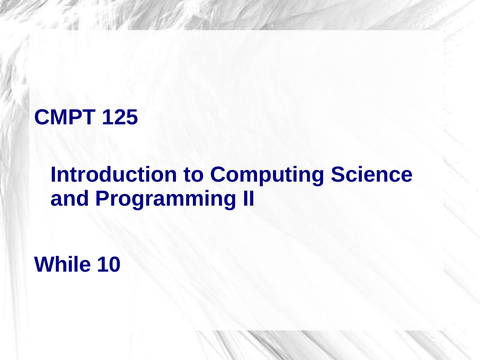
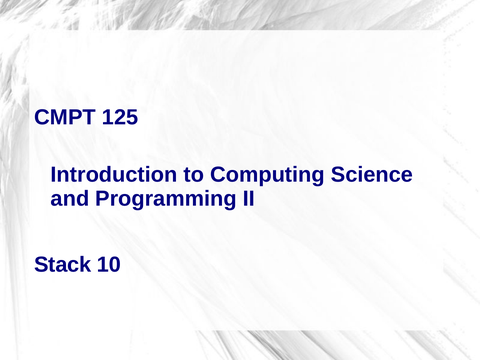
While: While -> Stack (63, 265)
